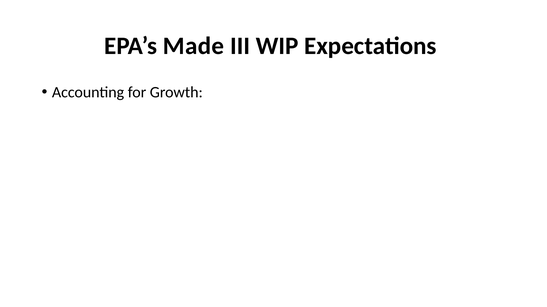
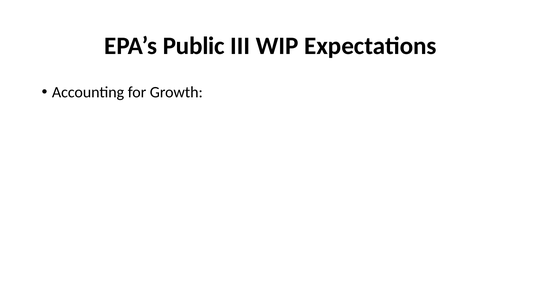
Made: Made -> Public (194, 46)
